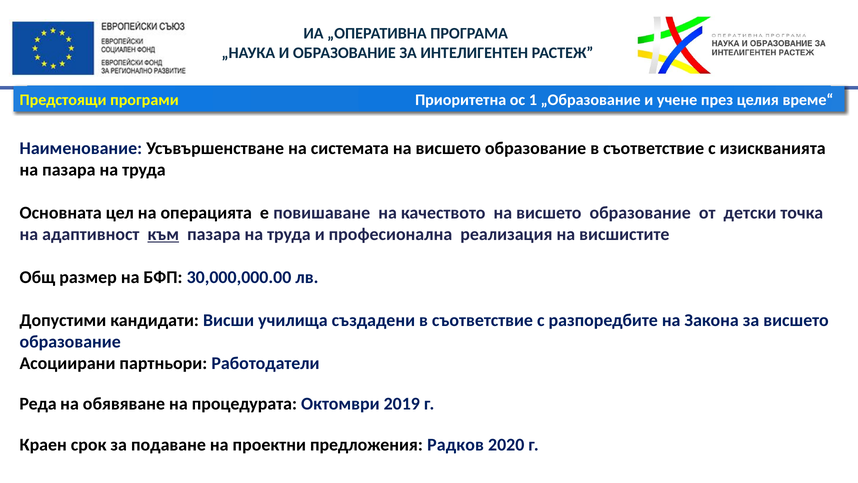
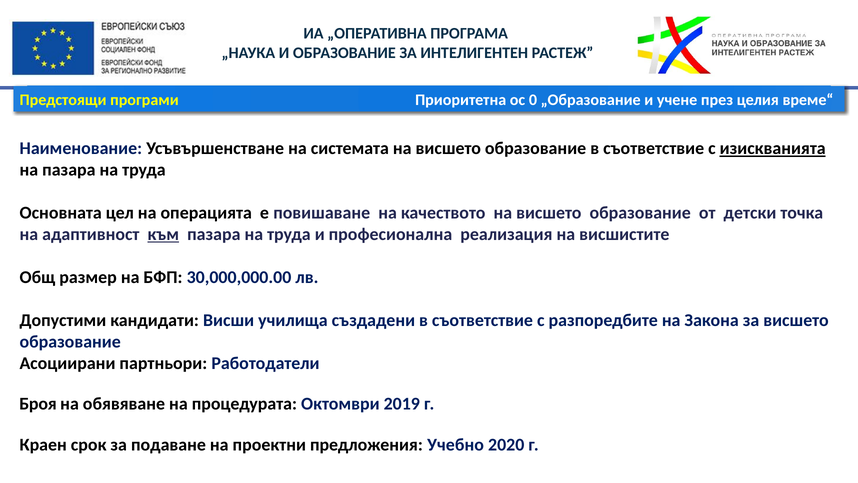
1: 1 -> 0 (533, 100)
изискванията underline: none -> present (773, 148)
Реда: Реда -> Броя (38, 404)
Радков: Радков -> Учебно (456, 445)
